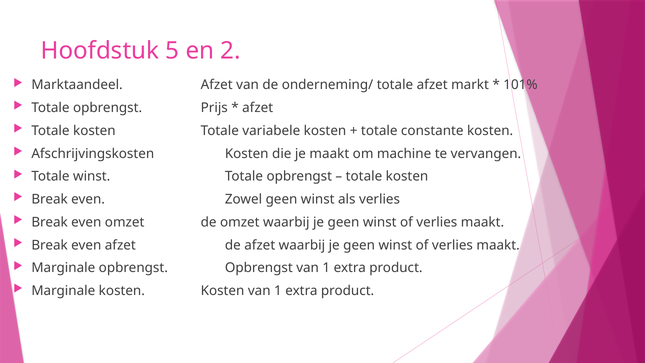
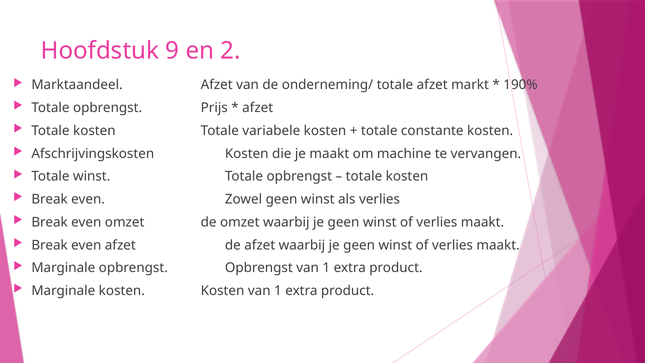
5: 5 -> 9 (172, 51)
101%: 101% -> 190% (520, 85)
